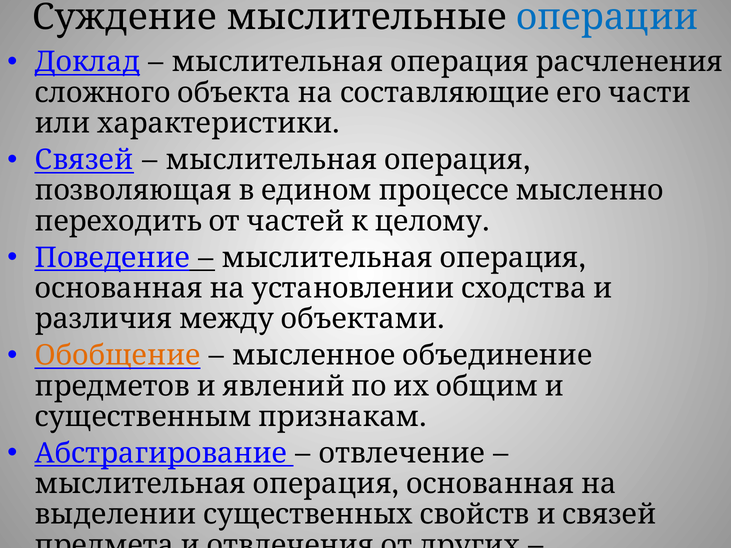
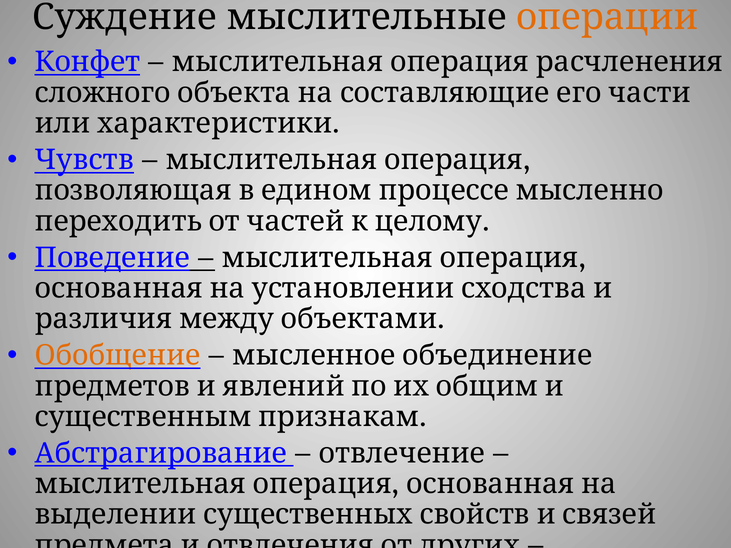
операции colour: blue -> orange (607, 17)
Доклад: Доклад -> Конфет (87, 62)
Связей: Связей -> Чувств (84, 160)
